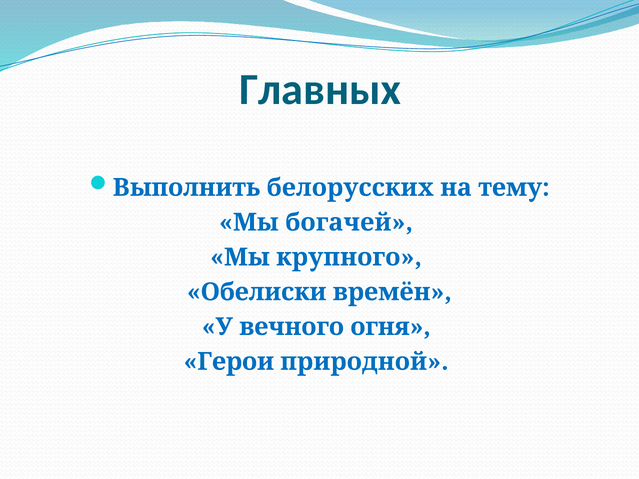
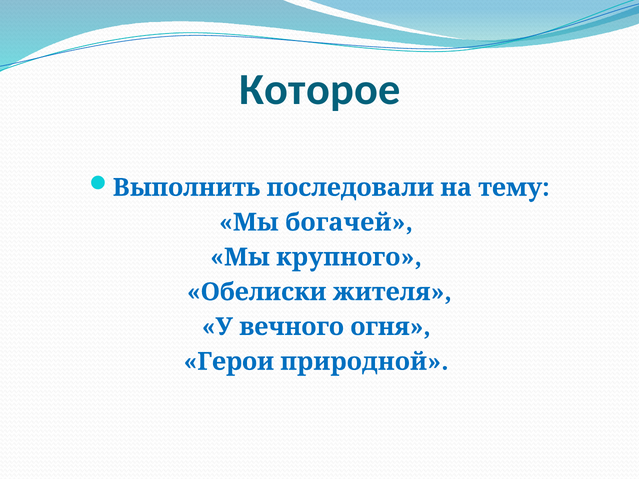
Главных: Главных -> Которое (320, 90)
белорусских: белорусских -> последовали (350, 188)
времён: времён -> жителя (392, 292)
